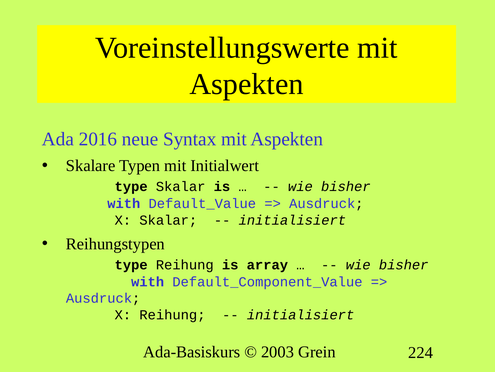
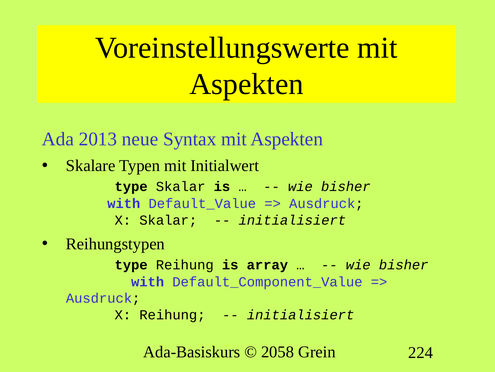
2016: 2016 -> 2013 (98, 139)
2003: 2003 -> 2058 (278, 351)
